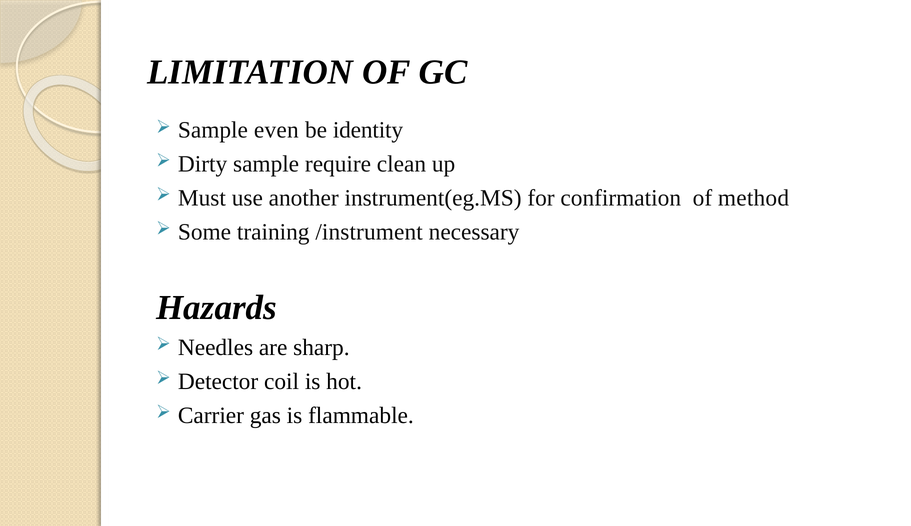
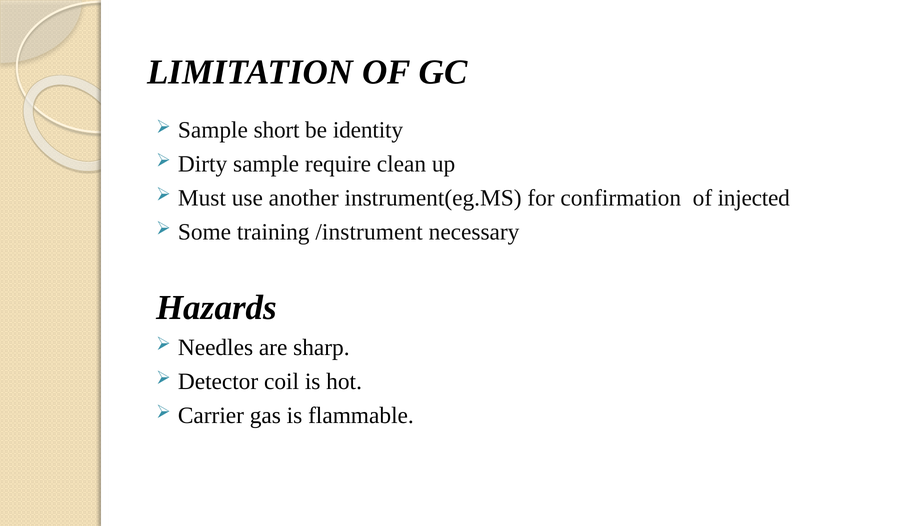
even: even -> short (277, 130)
method: method -> injected (754, 198)
